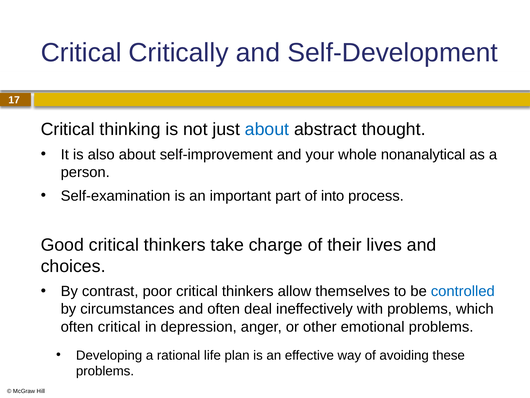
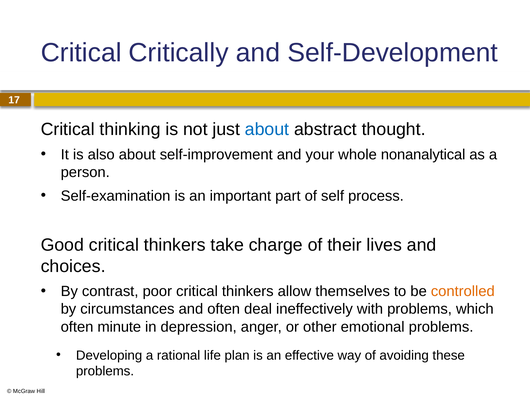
into: into -> self (333, 196)
controlled colour: blue -> orange (463, 291)
often critical: critical -> minute (119, 326)
